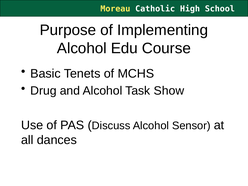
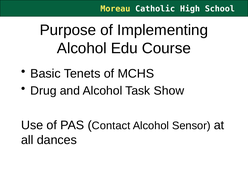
Discuss: Discuss -> Contact (111, 126)
